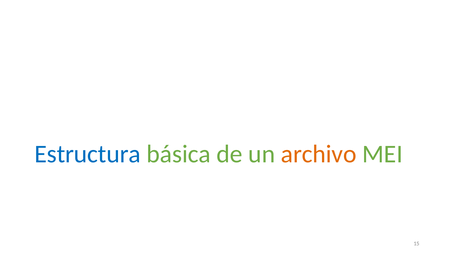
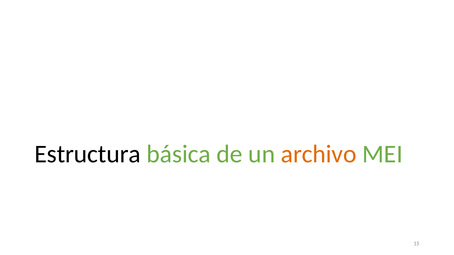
Estructura colour: blue -> black (88, 154)
